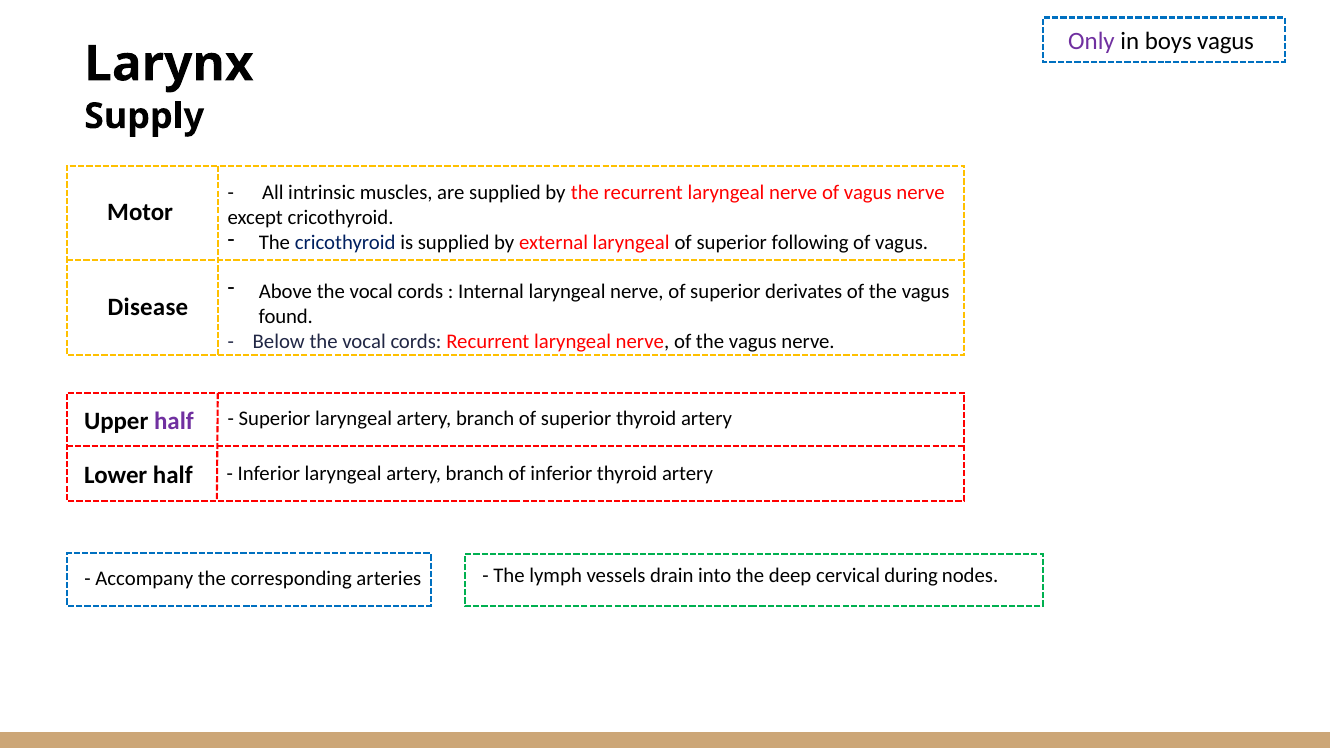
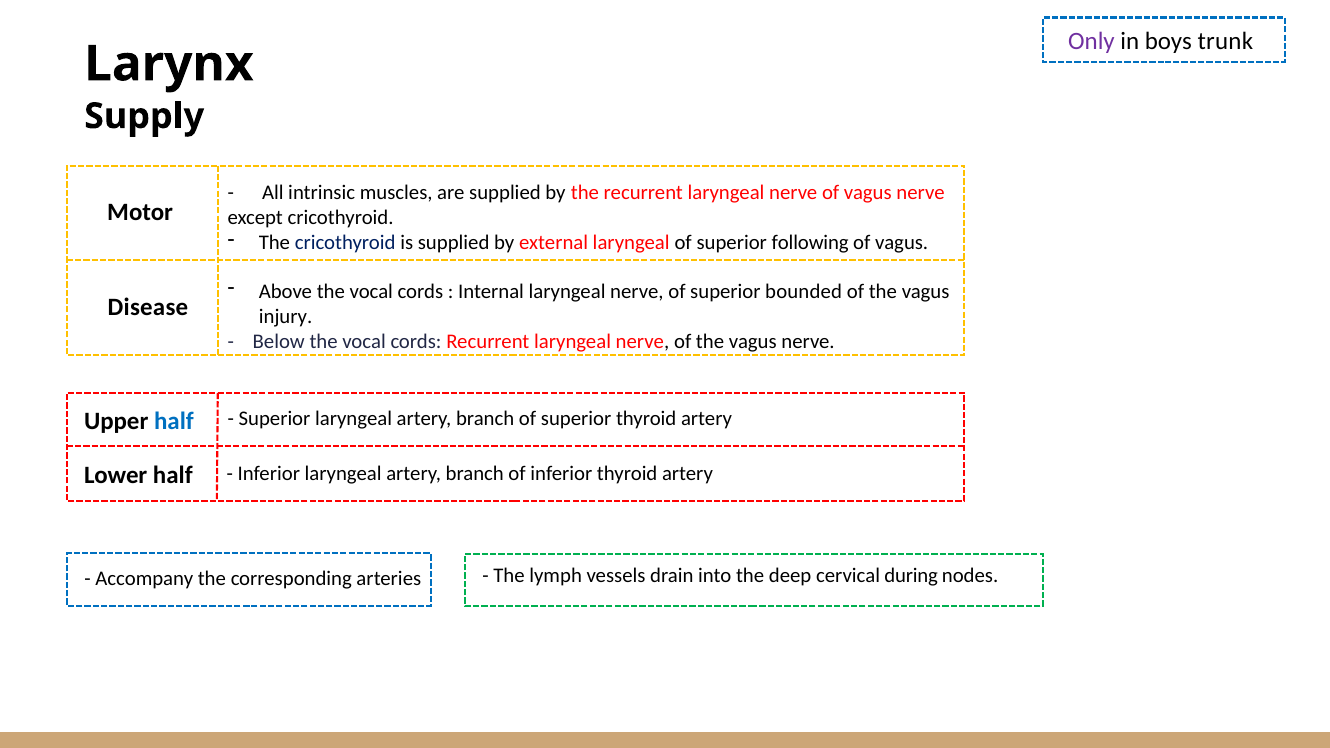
boys vagus: vagus -> trunk (1225, 42)
derivates: derivates -> bounded (804, 292)
found: found -> injury (286, 316)
half colour: purple -> blue (174, 421)
